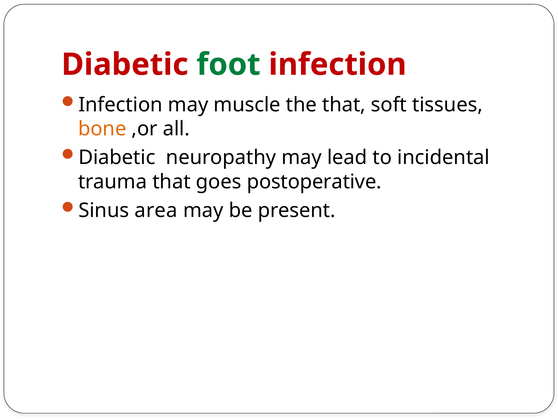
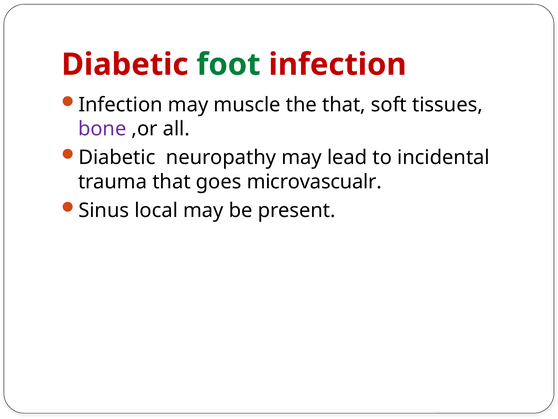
bone colour: orange -> purple (102, 129)
postoperative: postoperative -> microvascualr (314, 182)
area: area -> local (156, 210)
